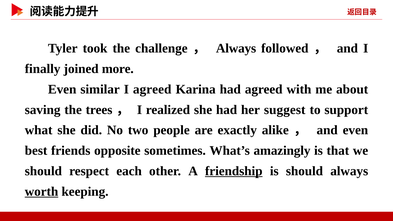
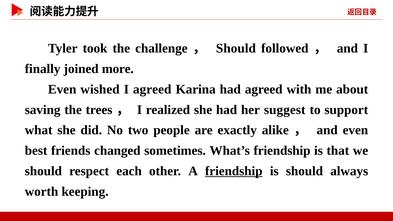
Always: Always -> Should (236, 48)
similar: similar -> wished (100, 89)
opposite: opposite -> changed (117, 151)
What’s amazingly: amazingly -> friendship (282, 151)
worth underline: present -> none (42, 191)
